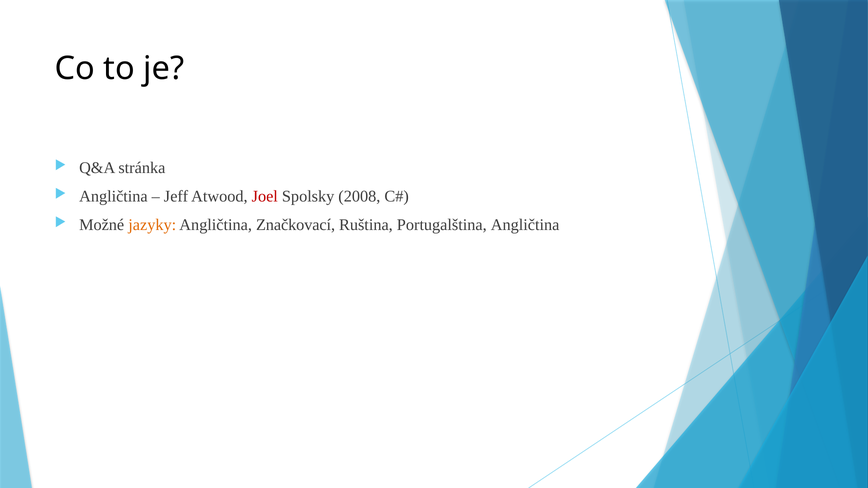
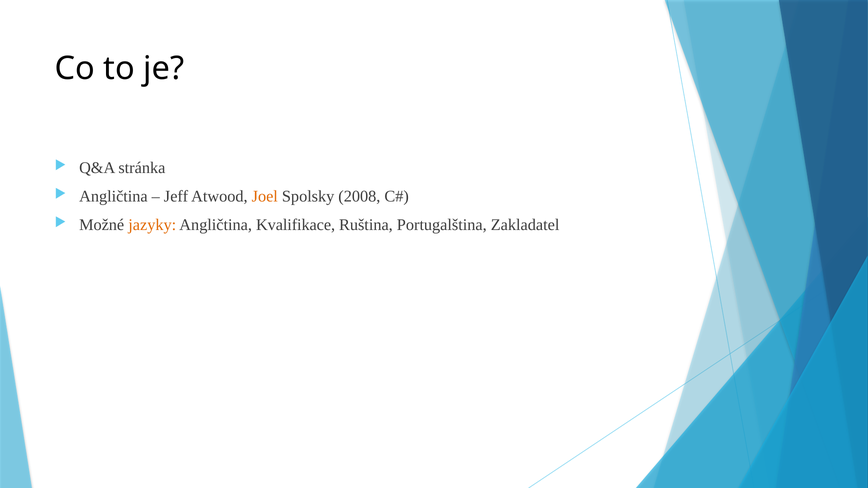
Joel colour: red -> orange (265, 197)
Značkovací: Značkovací -> Kvalifikace (296, 225)
Portugalština Angličtina: Angličtina -> Zakladatel (525, 225)
